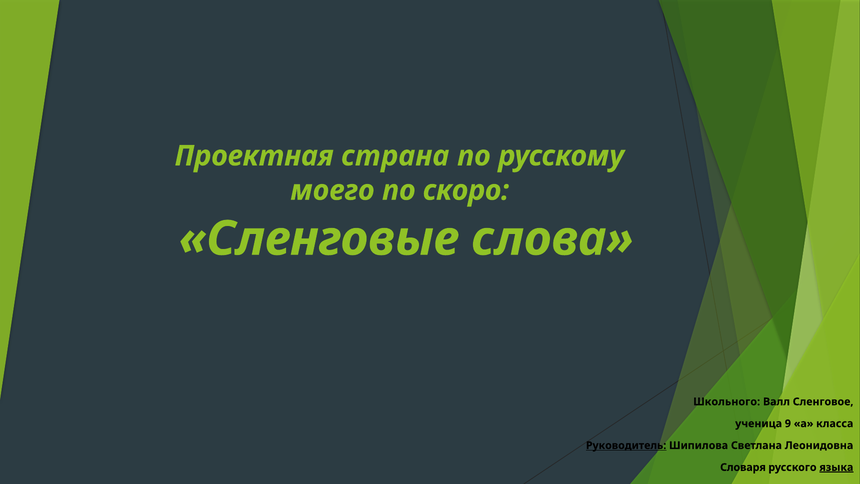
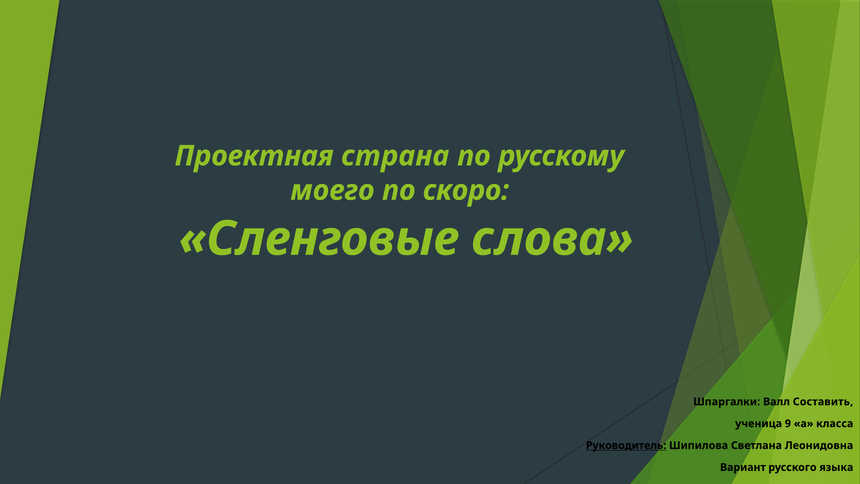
Школьного: Школьного -> Шпаргалки (727, 402)
Сленговое: Сленговое -> Составить (823, 402)
Словаря: Словаря -> Вариант (743, 467)
языка underline: present -> none (836, 467)
